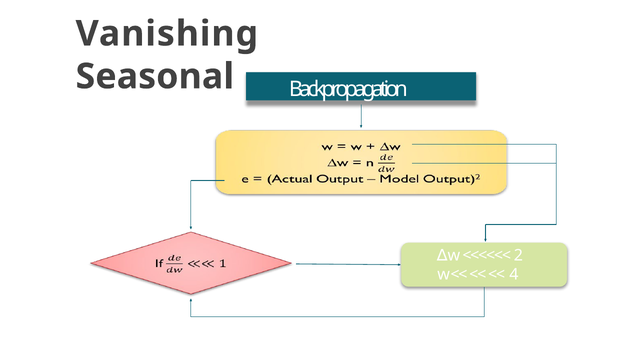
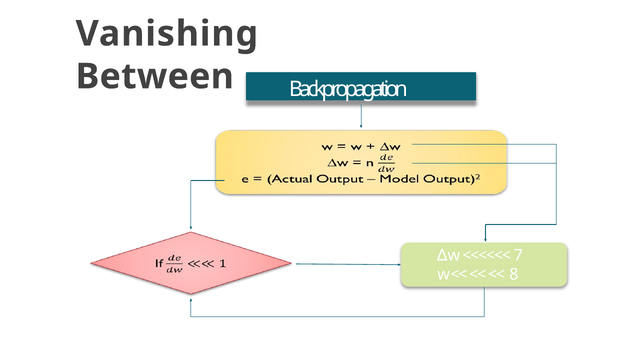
Seasonal: Seasonal -> Between (155, 77)
2: 2 -> 7 (518, 255)
4: 4 -> 8 (514, 275)
